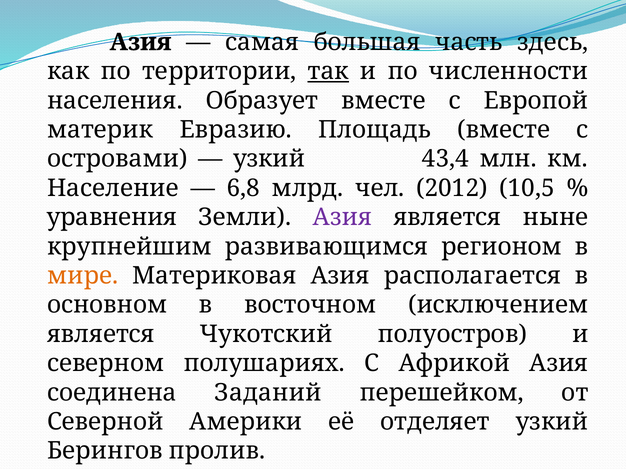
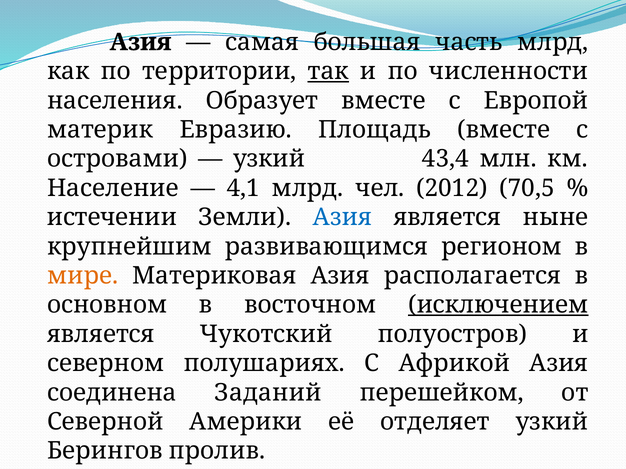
часть здесь: здесь -> млрд (553, 42)
6,8: 6,8 -> 4,1 (243, 188)
10,5: 10,5 -> 70,5 (527, 188)
уравнения: уравнения -> истечении (112, 218)
Азия colour: purple -> blue (342, 218)
исключением underline: none -> present (498, 305)
